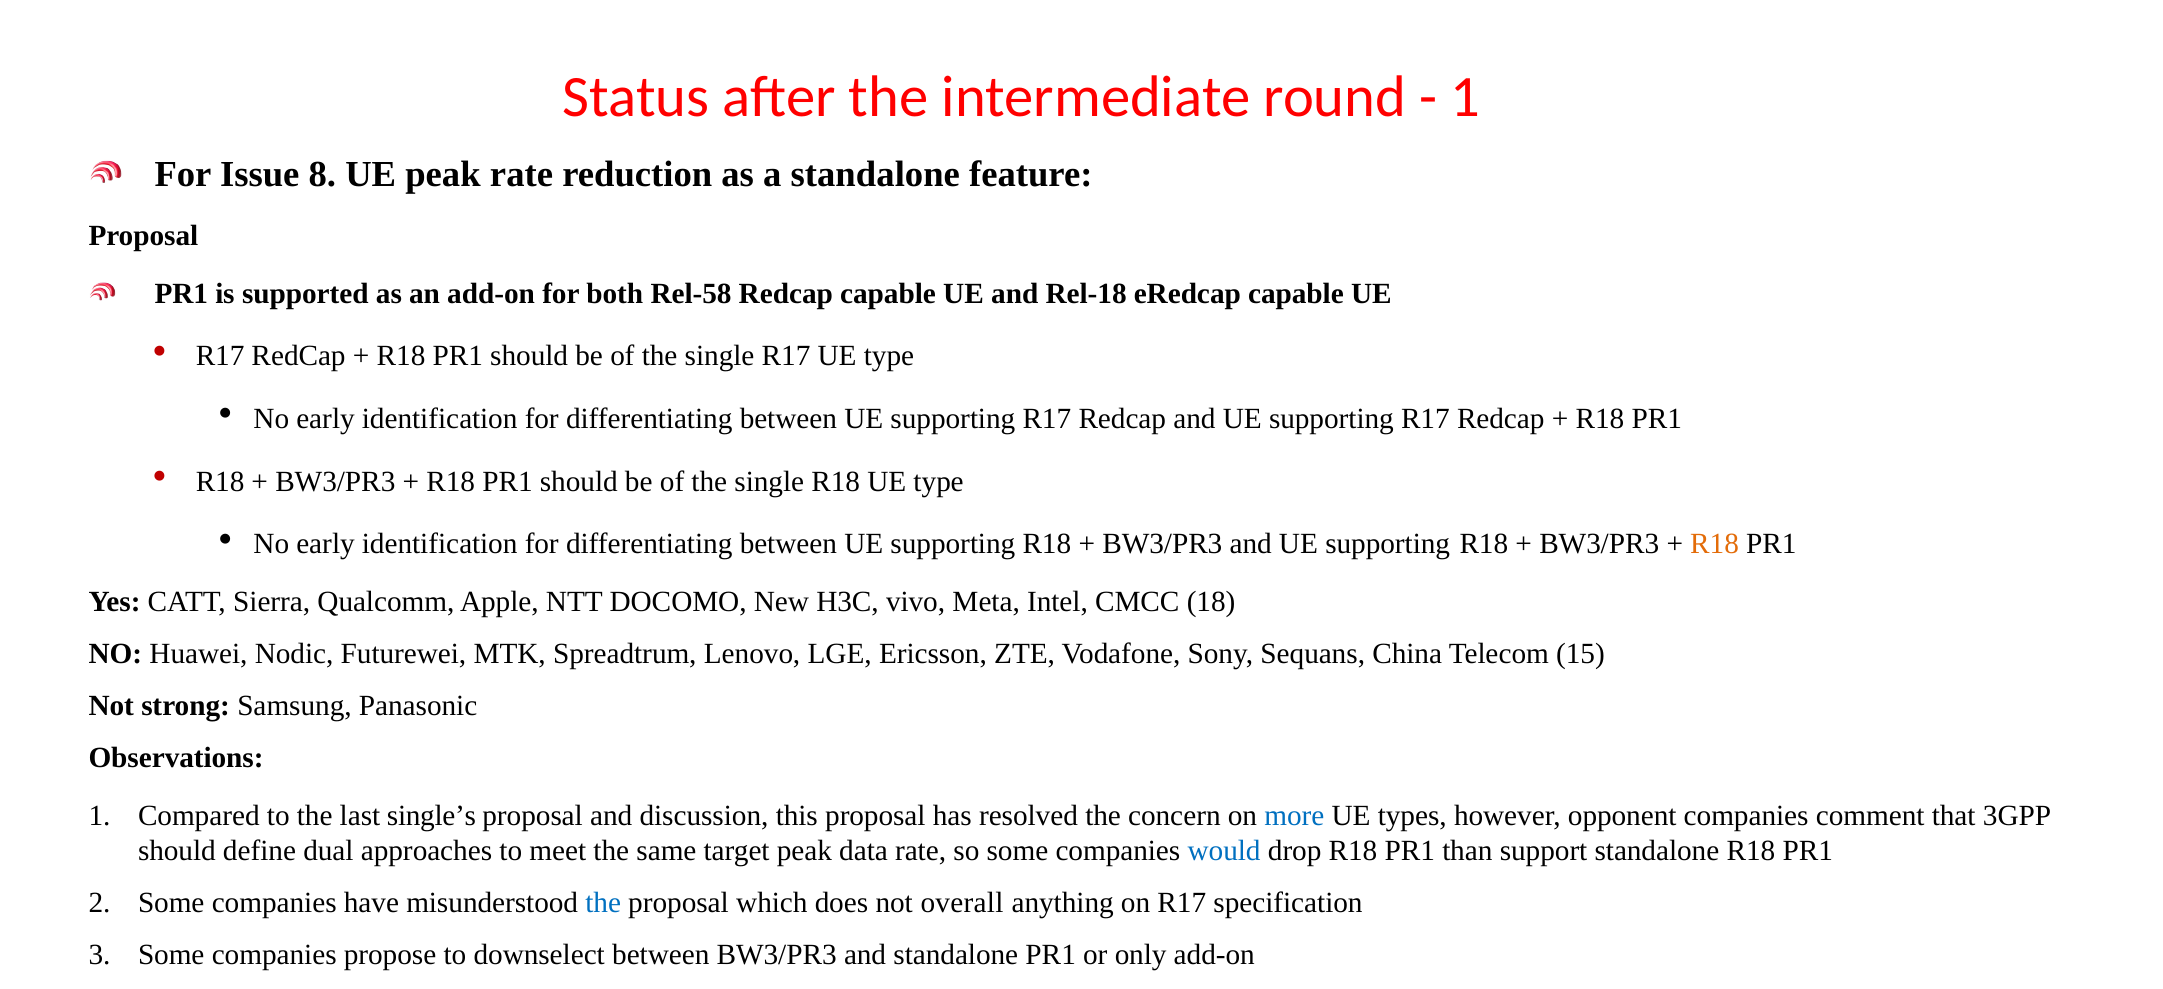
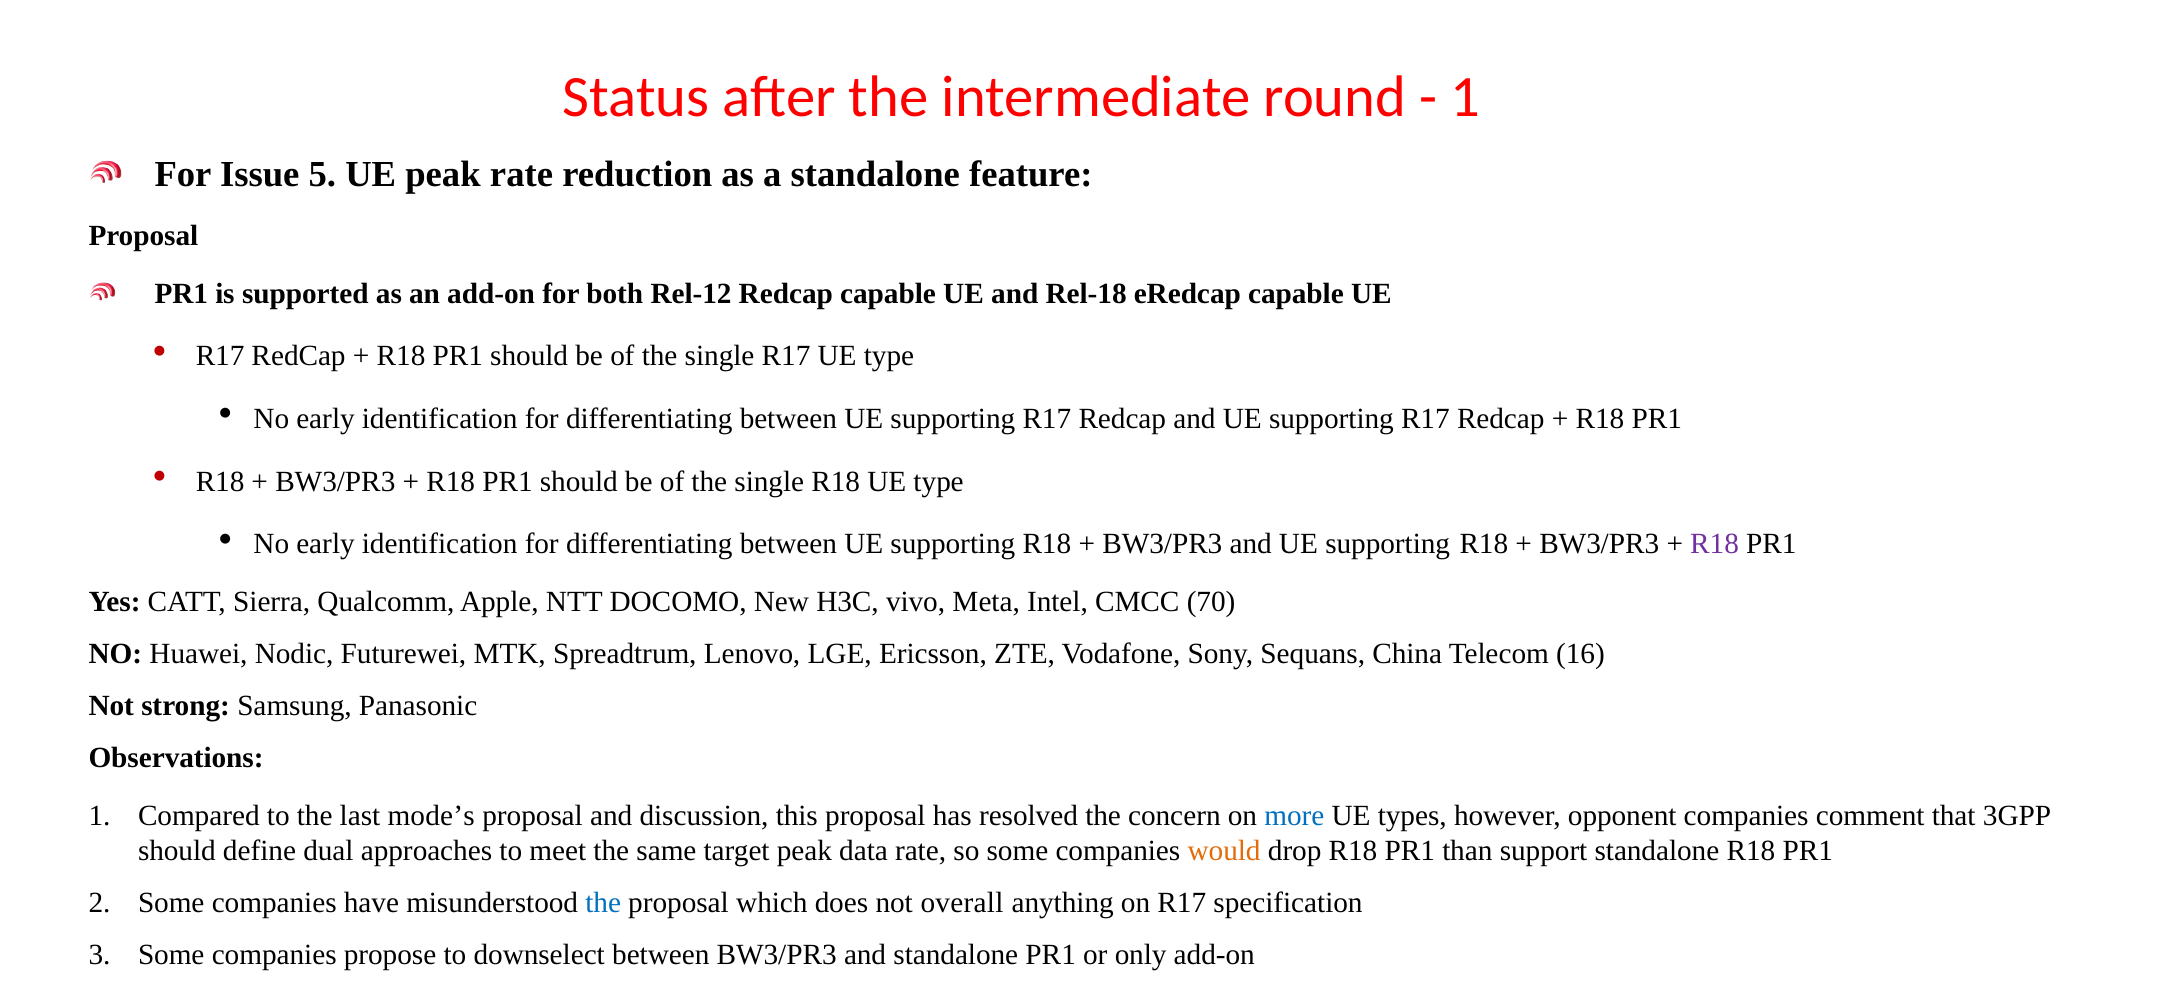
8: 8 -> 5 (322, 175)
Rel-58: Rel-58 -> Rel-12 (691, 294)
R18 colour: orange -> purple (1715, 544)
18: 18 -> 70 (1211, 602)
15: 15 -> 16 (1580, 654)
single’s: single’s -> mode’s (431, 816)
would colour: blue -> orange (1224, 851)
